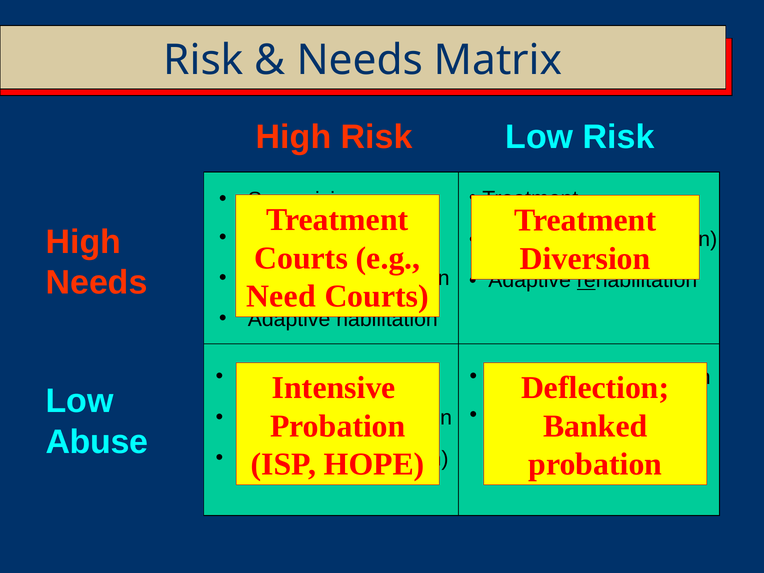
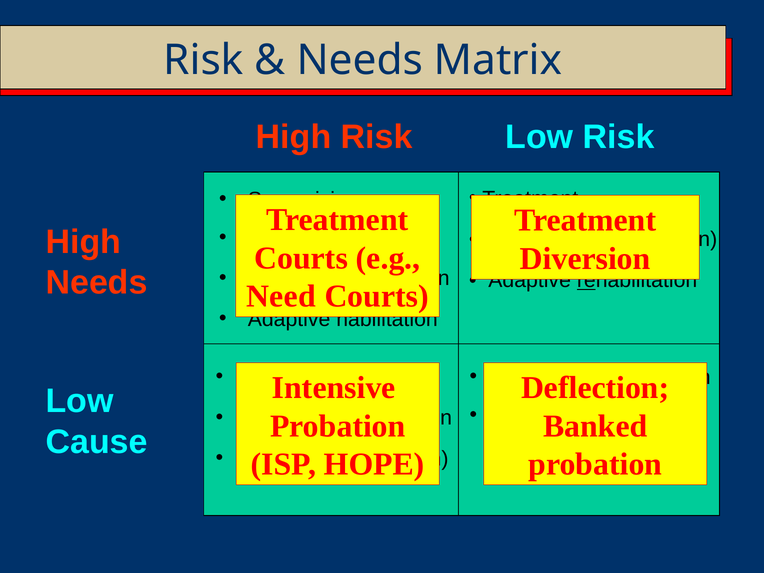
Abuse: Abuse -> Cause (97, 442)
